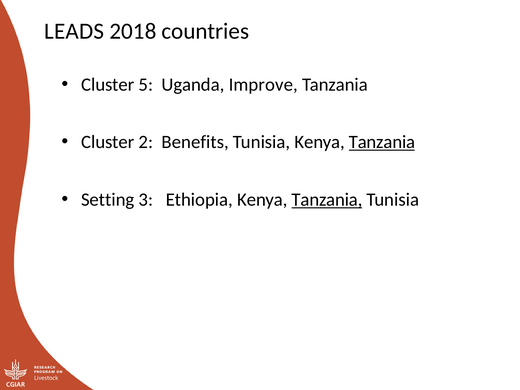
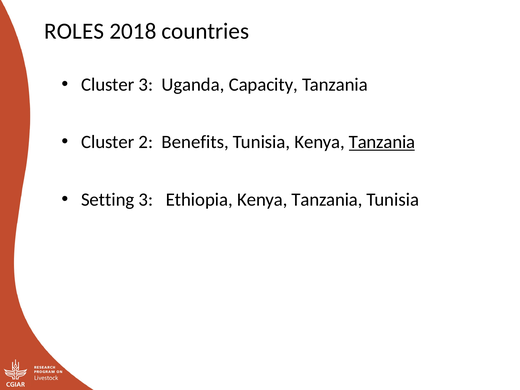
LEADS: LEADS -> ROLES (74, 31)
Cluster 5: 5 -> 3 (146, 85)
Improve: Improve -> Capacity (263, 85)
Tanzania underline: present -> none (327, 200)
